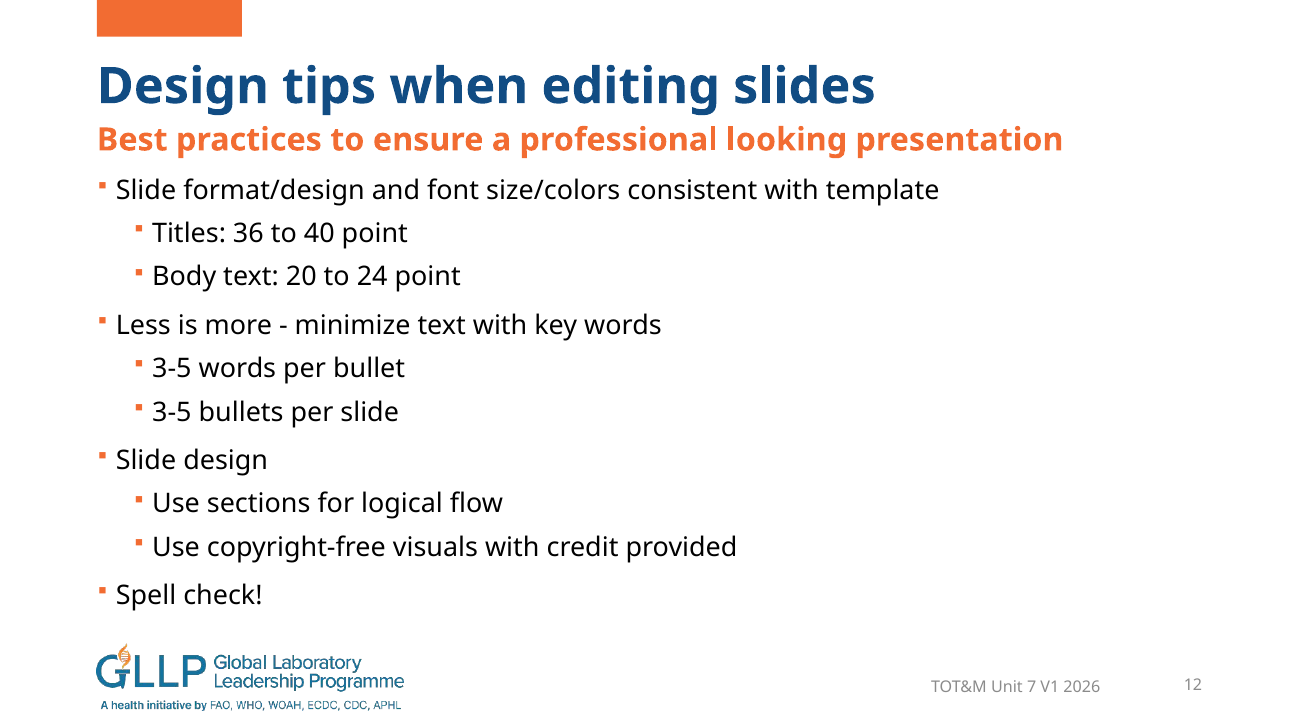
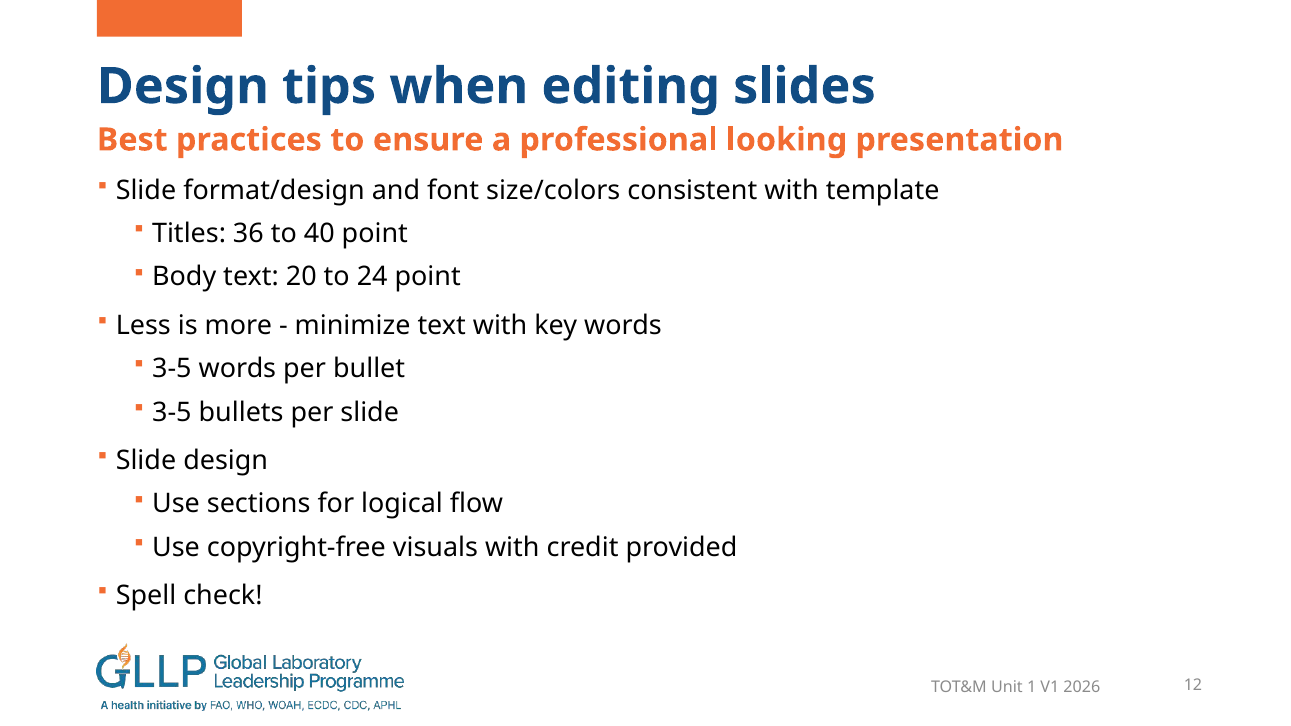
7: 7 -> 1 (1032, 688)
